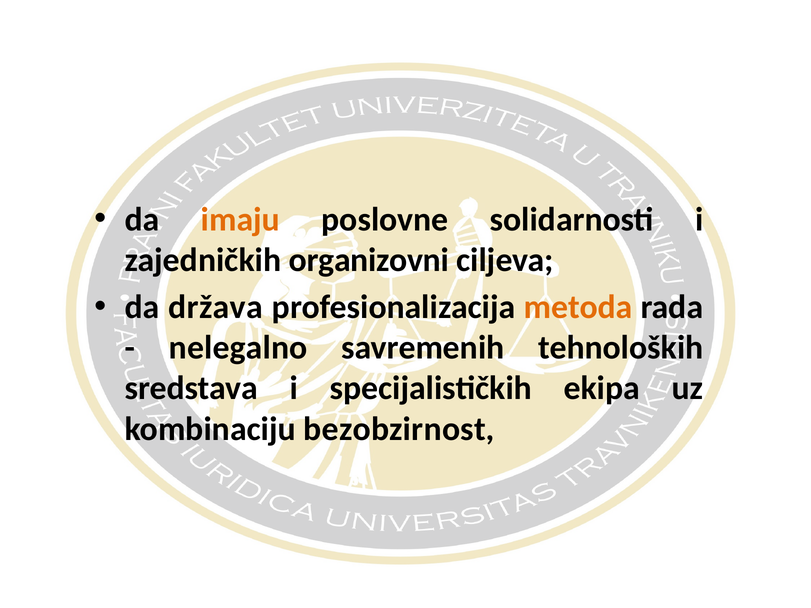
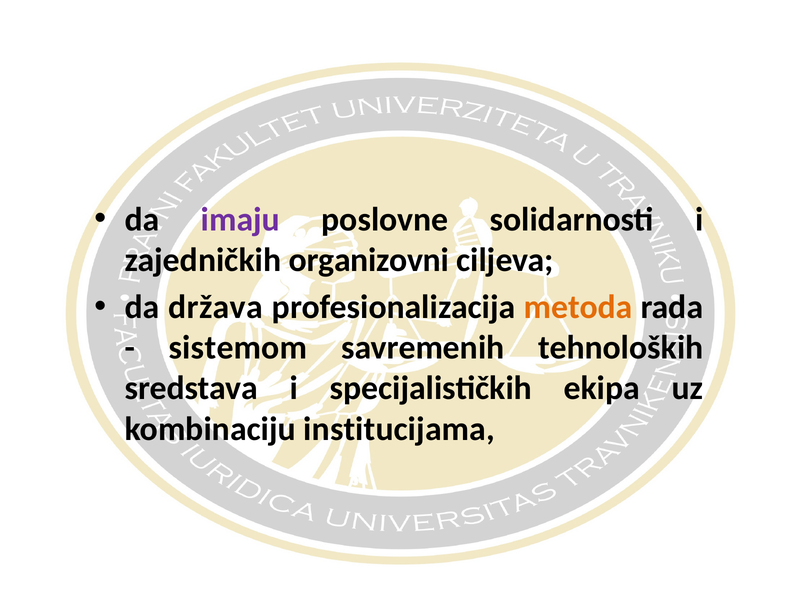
imaju colour: orange -> purple (240, 220)
nelegalno: nelegalno -> sistemom (238, 348)
bezobzirnost: bezobzirnost -> institucijama (399, 429)
